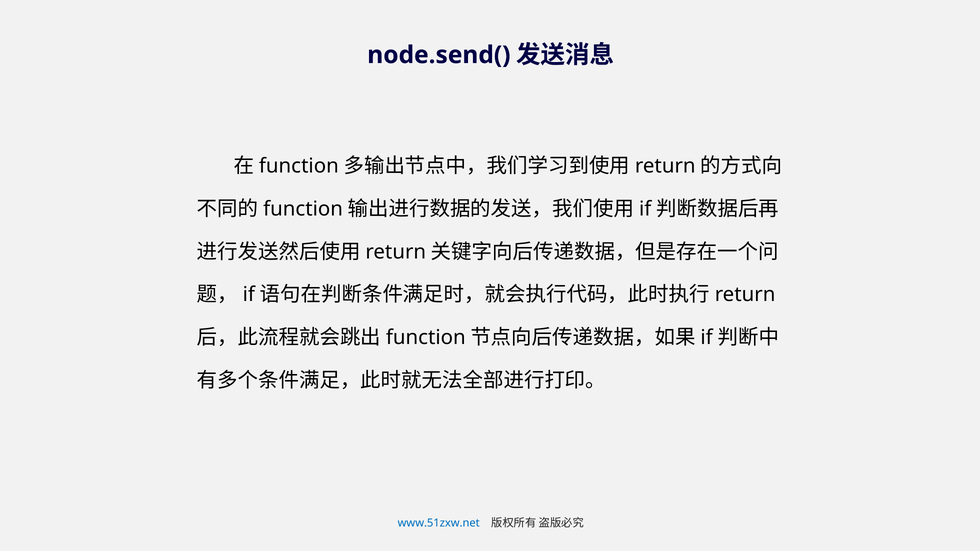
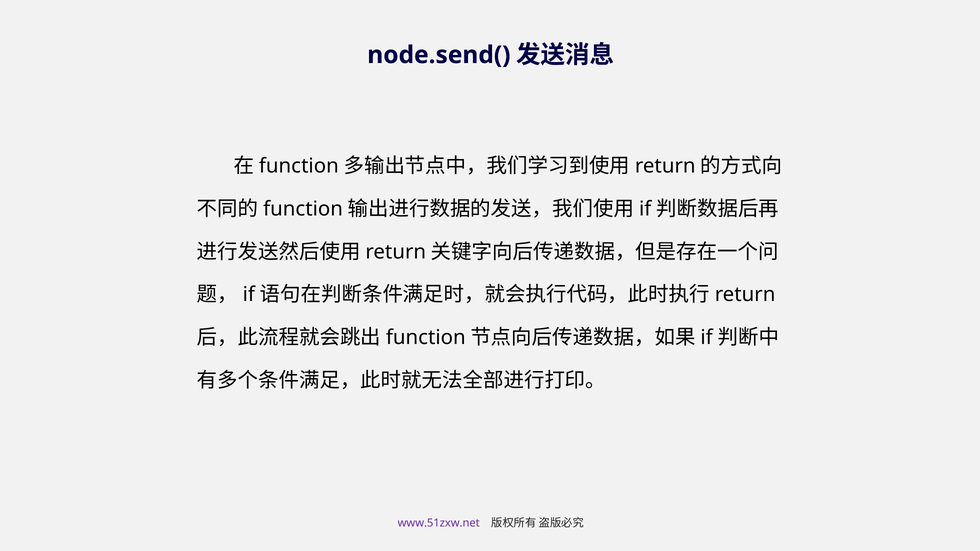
www.51zxw.net colour: blue -> purple (439, 523)
